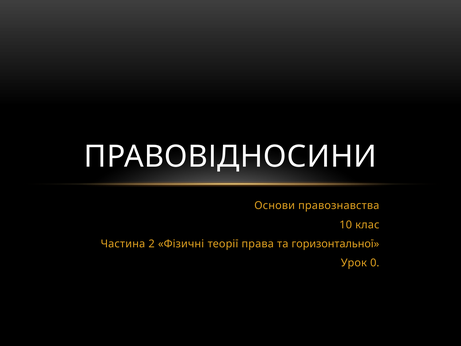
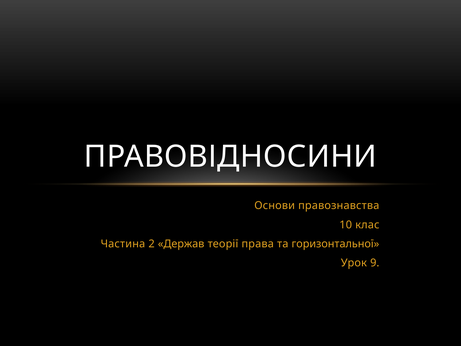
Фізичні: Фізичні -> Держав (181, 244)
0: 0 -> 9 (375, 263)
